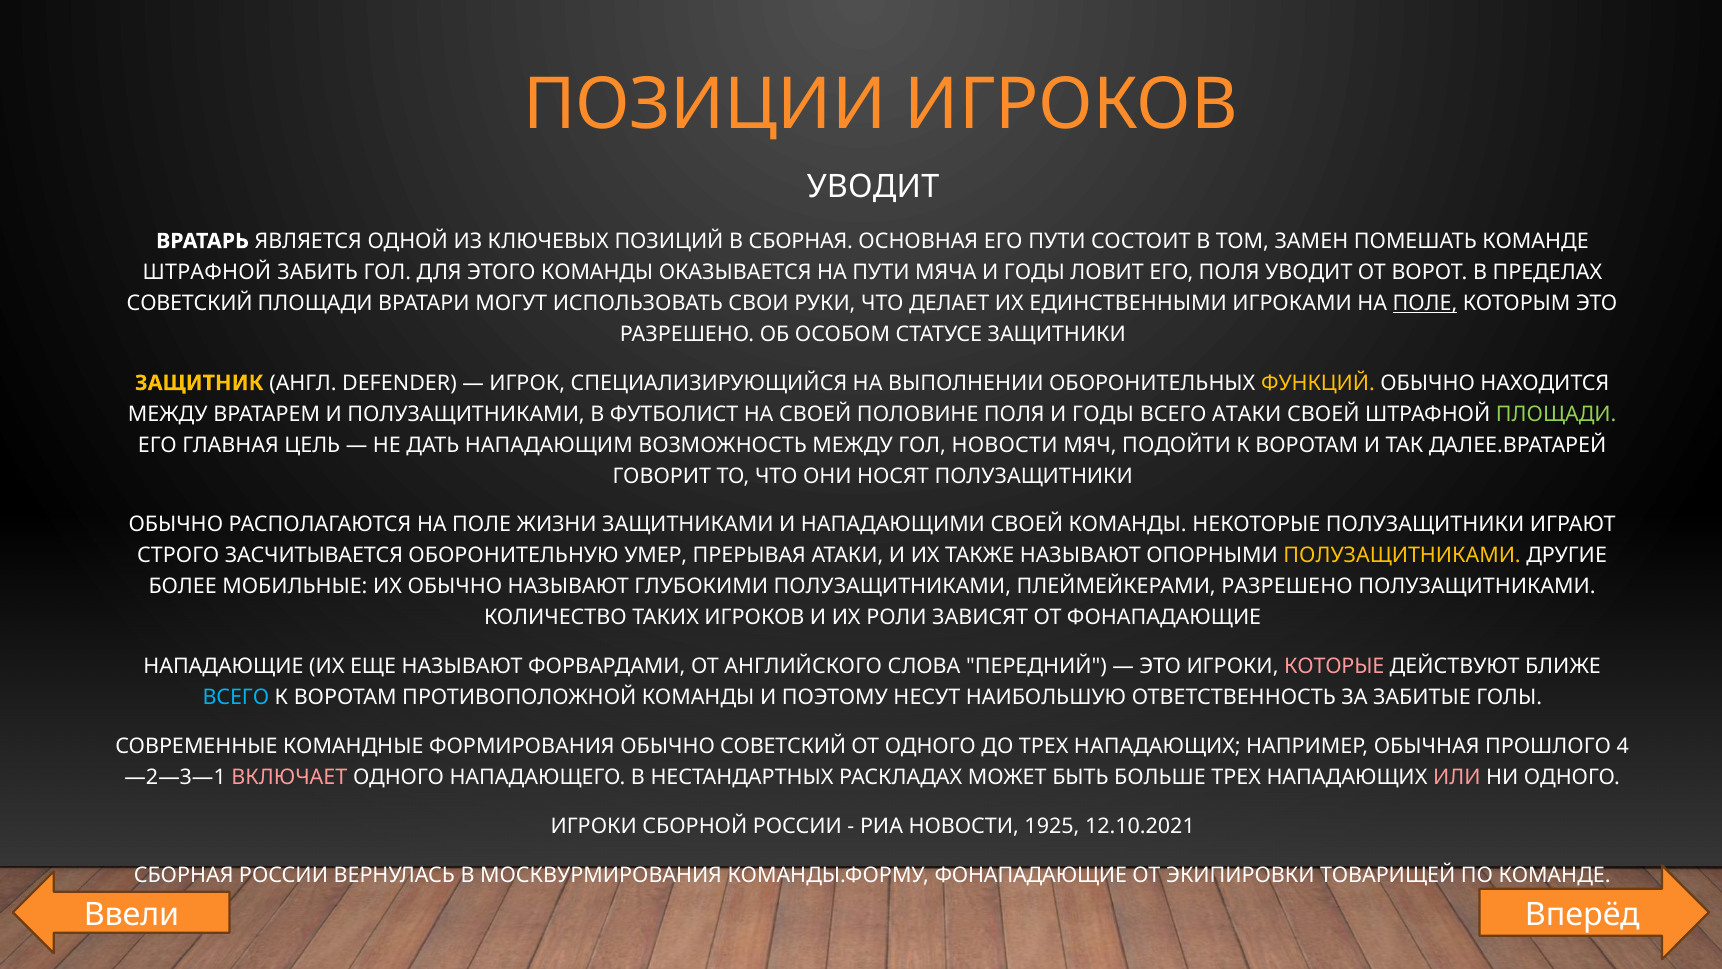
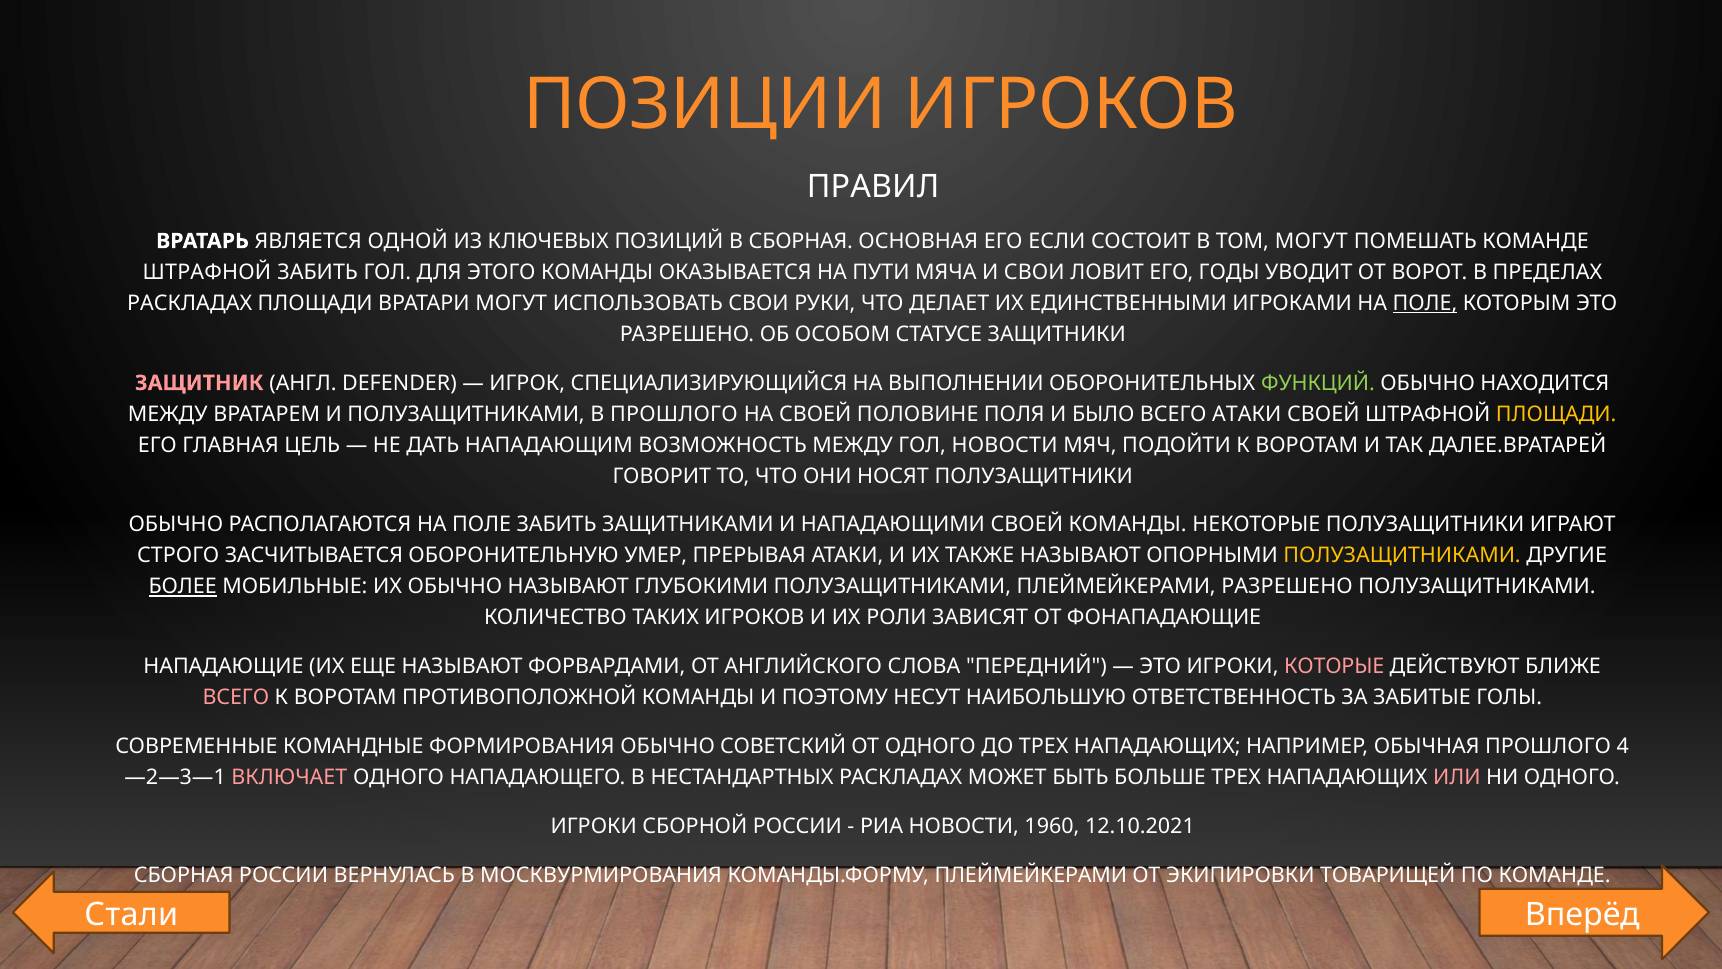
УВОДИТ: УВОДИТ -> ПРАВИЛ (873, 186)
ЕГО ПУТИ: ПУТИ -> ЕСЛИ (1057, 241)
ТОМ ЗАМЕН: ЗАМЕН -> МОГУТ (1311, 241)
МЯЧА И ГОДЫ: ГОДЫ -> СВОИ (1034, 272)
ЕГО ПОЛЯ: ПОЛЯ -> ГОДЫ (1229, 272)
СОВЕТСКИЙ: СОВЕТСКИЙ -> РАСКЛАДАХ (190, 303)
ЗАЩИТНИК colour: yellow -> pink (199, 383)
ФУНКЦИЙ colour: yellow -> light green (1318, 383)
В ФУТБОЛИСТ: ФУТБОЛИСТ -> ПРОШЛОГО (674, 414)
ПОЛЯ И ГОДЫ: ГОДЫ -> БЫЛО (1103, 414)
ПЛОЩАДИ colour: light green -> yellow (1556, 414)
ПОЛЕ ЖИЗНИ: ЖИЗНИ -> ЗАБИТЬ (557, 525)
БОЛЕЕ underline: none -> present (183, 587)
ВСЕГО colour: light blue -> pink (236, 697)
1925: 1925 -> 1960 (1052, 826)
КОМАНДЫ.ФОРМУ ФОНАПАДАЮЩИЕ: ФОНАПАДАЮЩИЕ -> ПЛЕЙМЕЙКЕРАМИ (1031, 875)
Ввели: Ввели -> Стали (131, 914)
